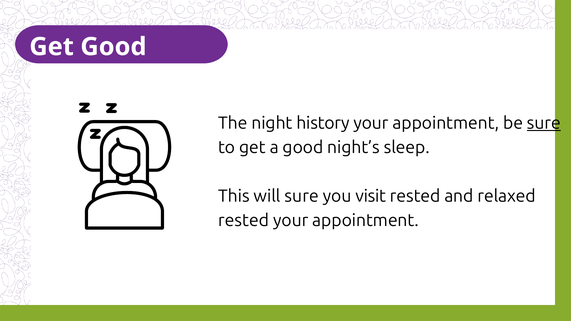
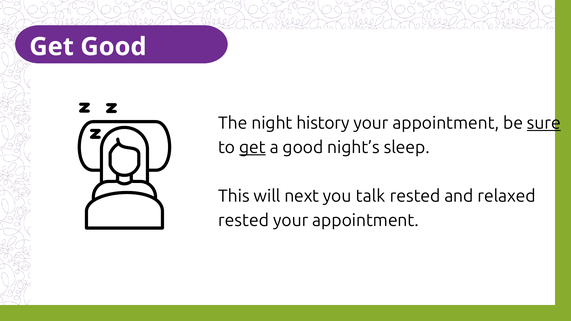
get underline: none -> present (252, 147)
will sure: sure -> next (302, 196)
visit: visit -> talk (371, 196)
